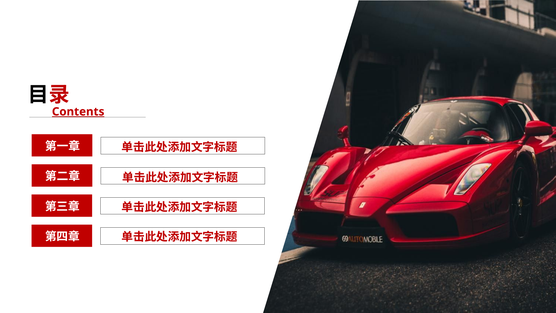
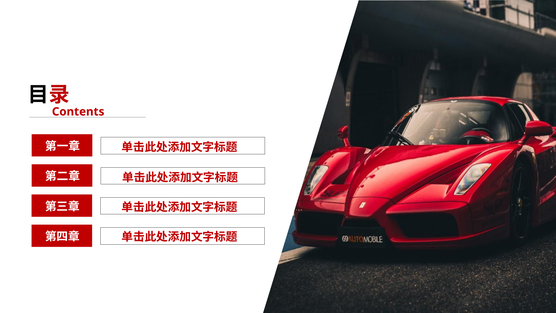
Contents underline: present -> none (78, 112)
